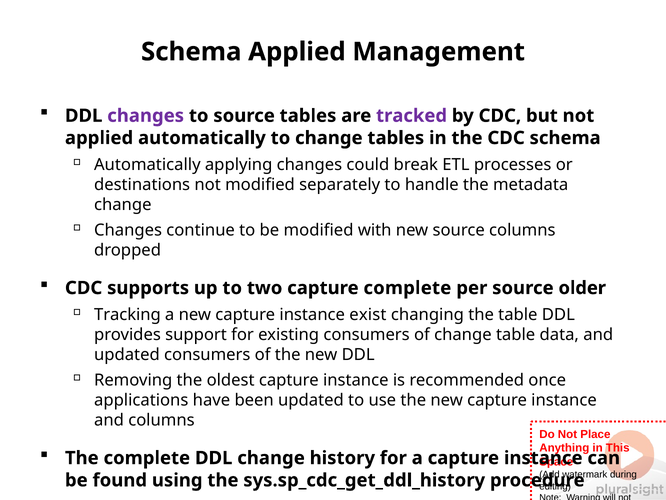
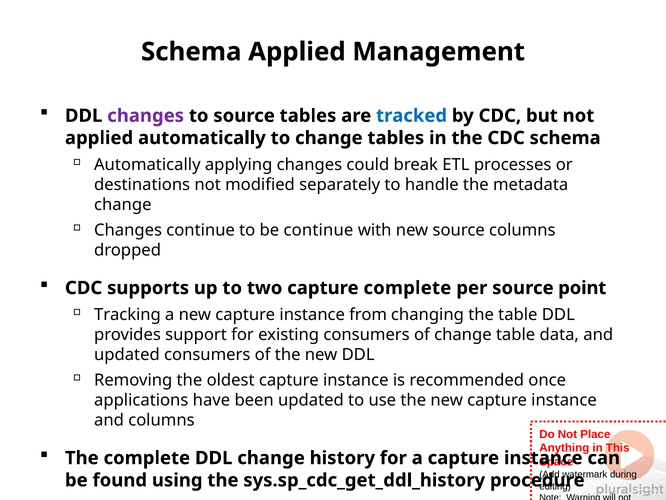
tracked colour: purple -> blue (412, 116)
be modified: modified -> continue (318, 230)
older: older -> point (582, 288)
instance exist: exist -> from (368, 314)
